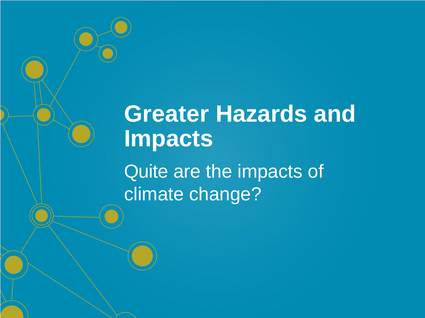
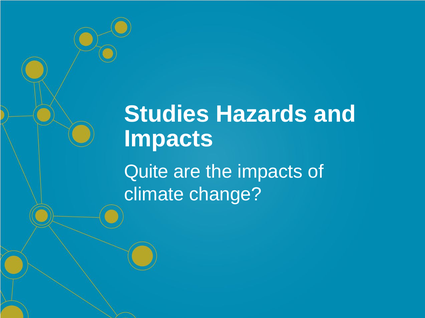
Greater: Greater -> Studies (167, 114)
